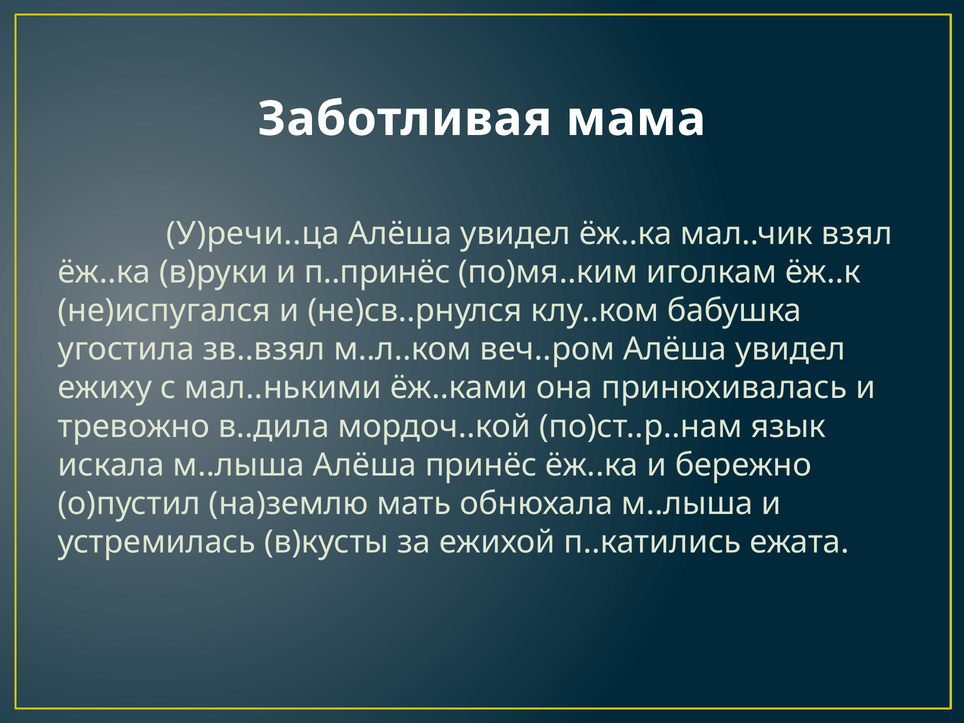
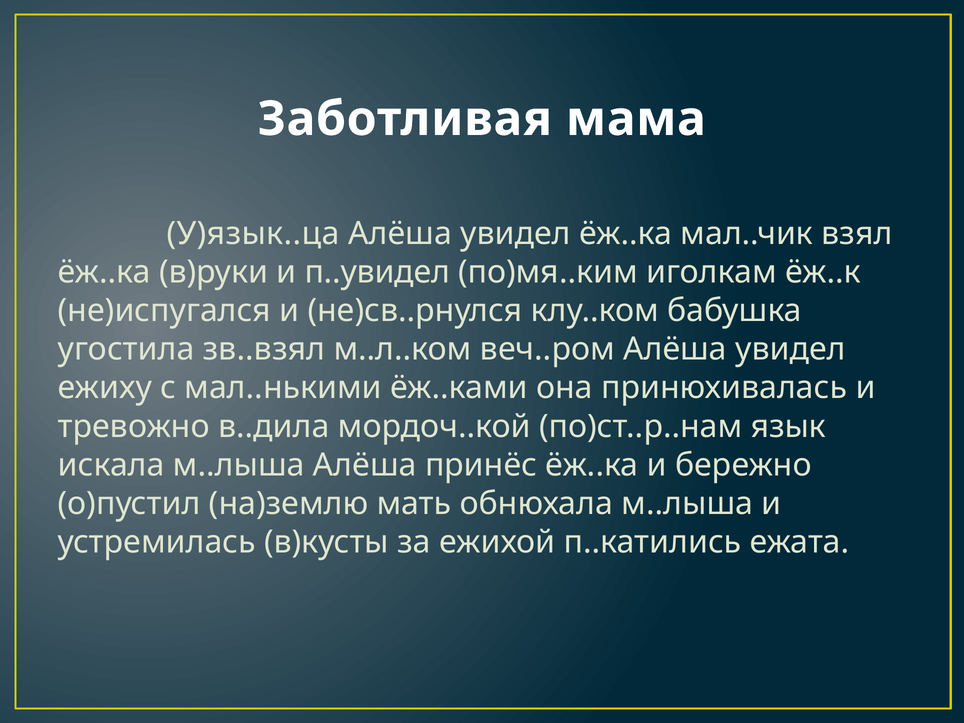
У)речи..ца: У)речи..ца -> У)язык..ца (253, 234)
п..принёс: п..принёс -> п..увидел (377, 272)
